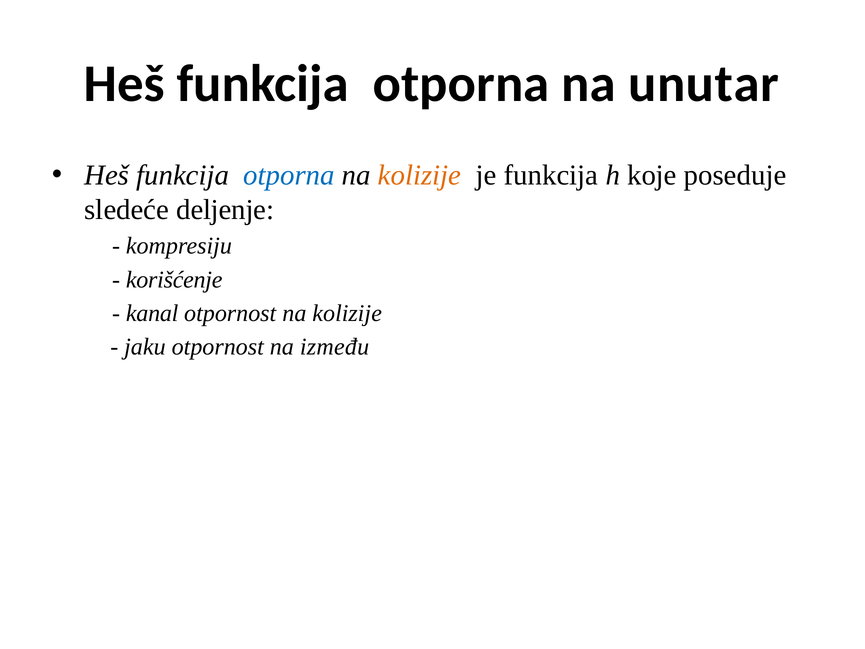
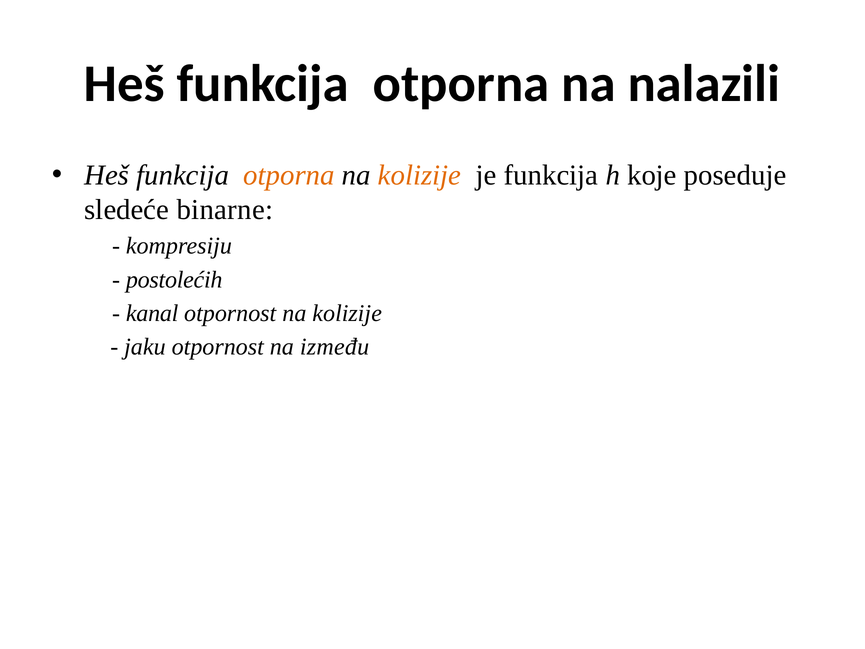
unutar: unutar -> nalazili (704, 84)
otporna colour: blue -> orange (289, 175)
deljenje: deljenje -> binarne (225, 210)
korišćenje: korišćenje -> postolećih (174, 279)
